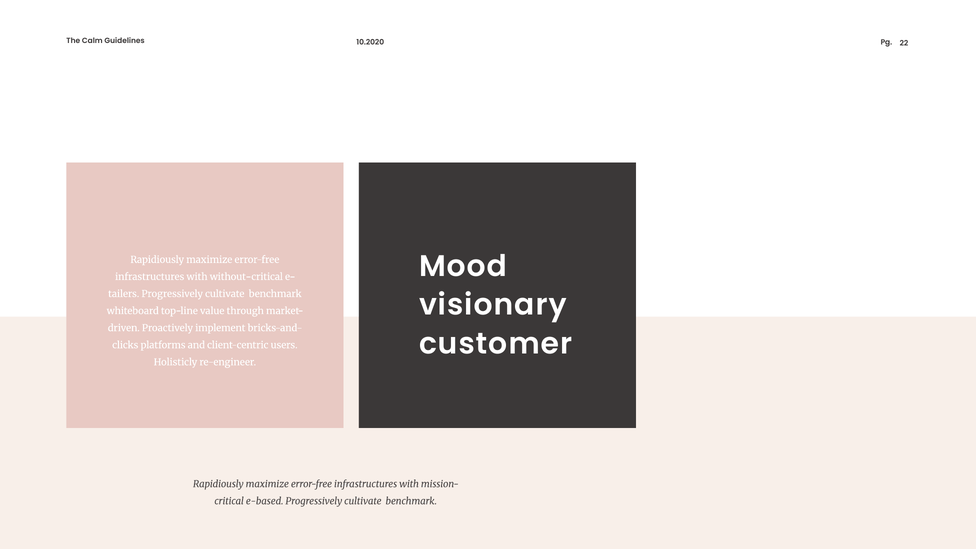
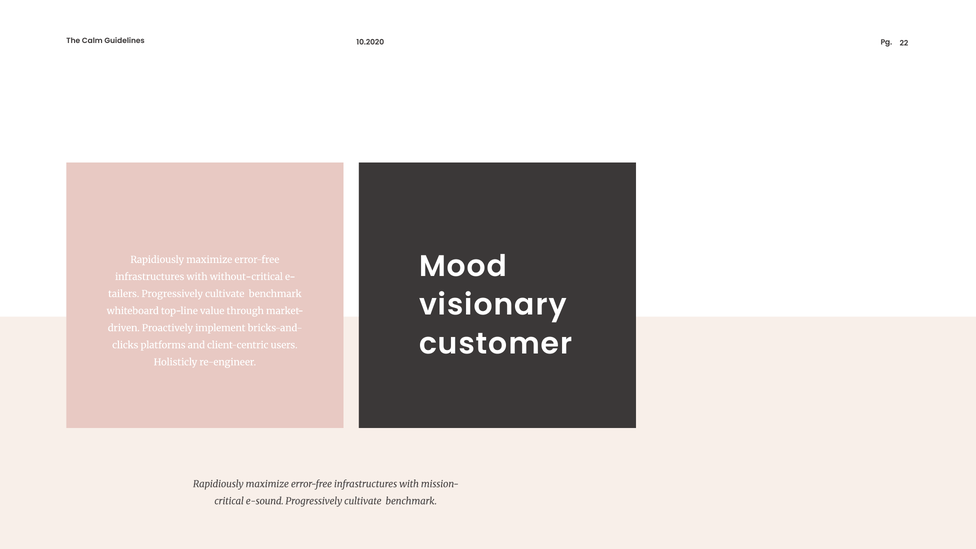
e-based: e-based -> e-sound (265, 501)
